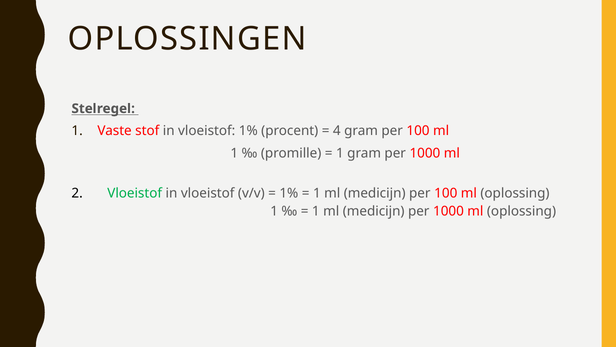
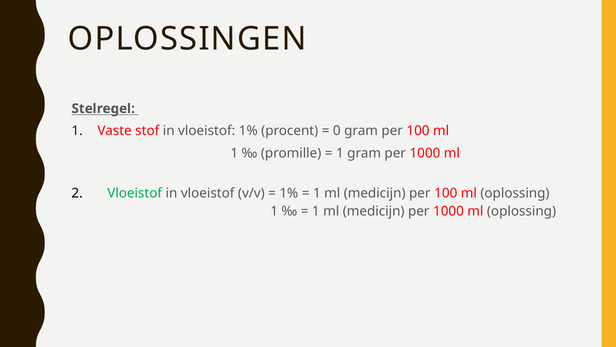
4: 4 -> 0 (337, 131)
